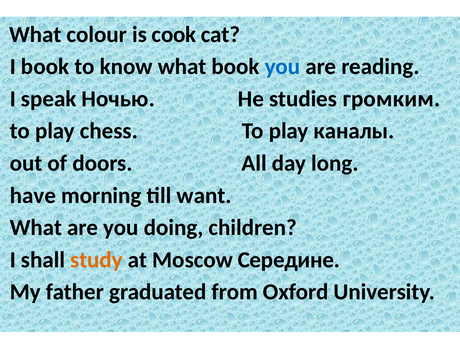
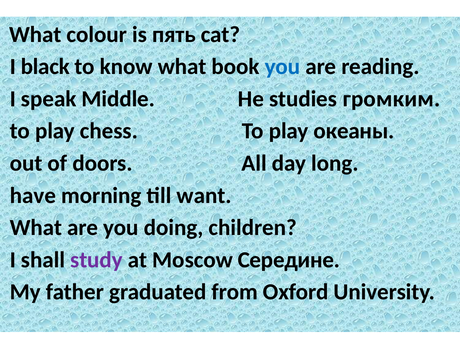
cook: cook -> пять (174, 34)
I book: book -> black (45, 67)
Ночью: Ночью -> Middle (118, 99)
каналы: каналы -> океаны (354, 131)
study colour: orange -> purple (97, 260)
